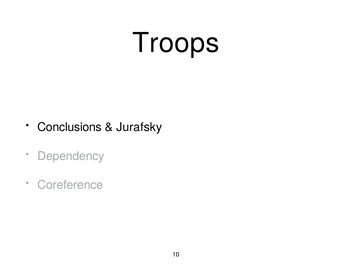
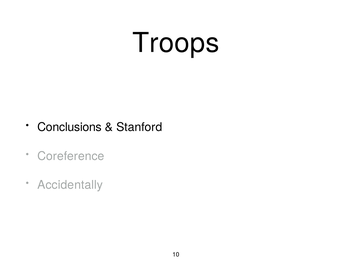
Jurafsky: Jurafsky -> Stanford (139, 127)
Dependency: Dependency -> Coreference (71, 156)
Coreference: Coreference -> Accidentally (70, 185)
